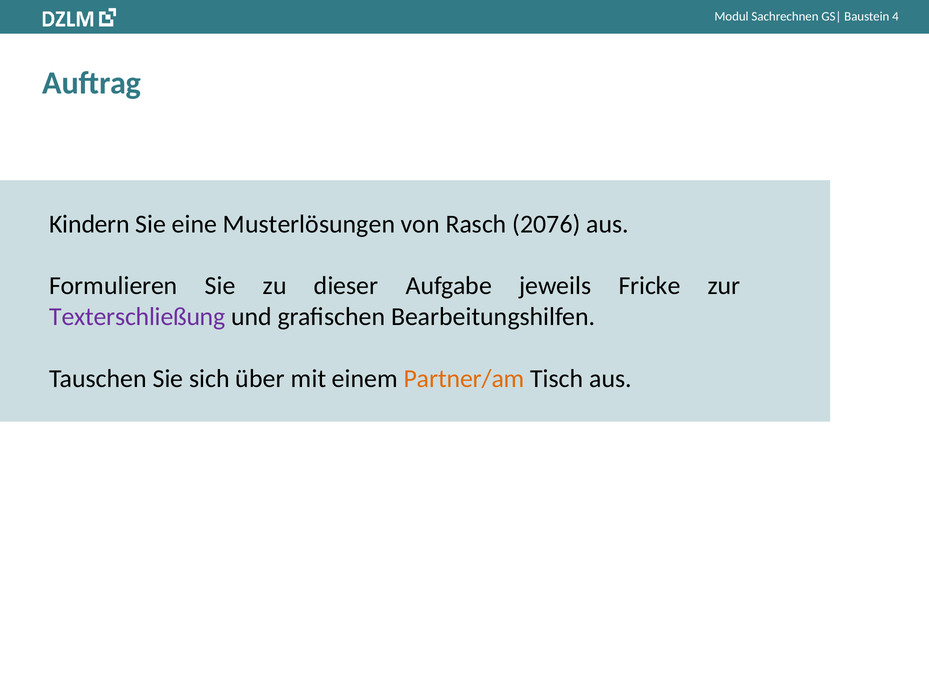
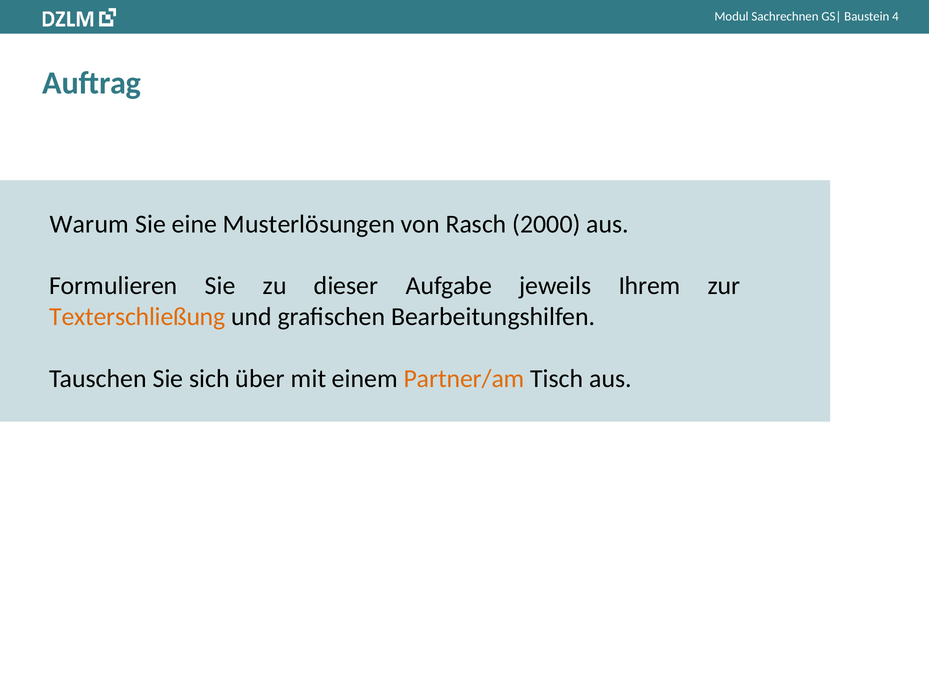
Kindern: Kindern -> Warum (89, 224)
2076: 2076 -> 2000 (546, 224)
Fricke: Fricke -> Ihrem (650, 286)
Texterschließung colour: purple -> orange (137, 317)
